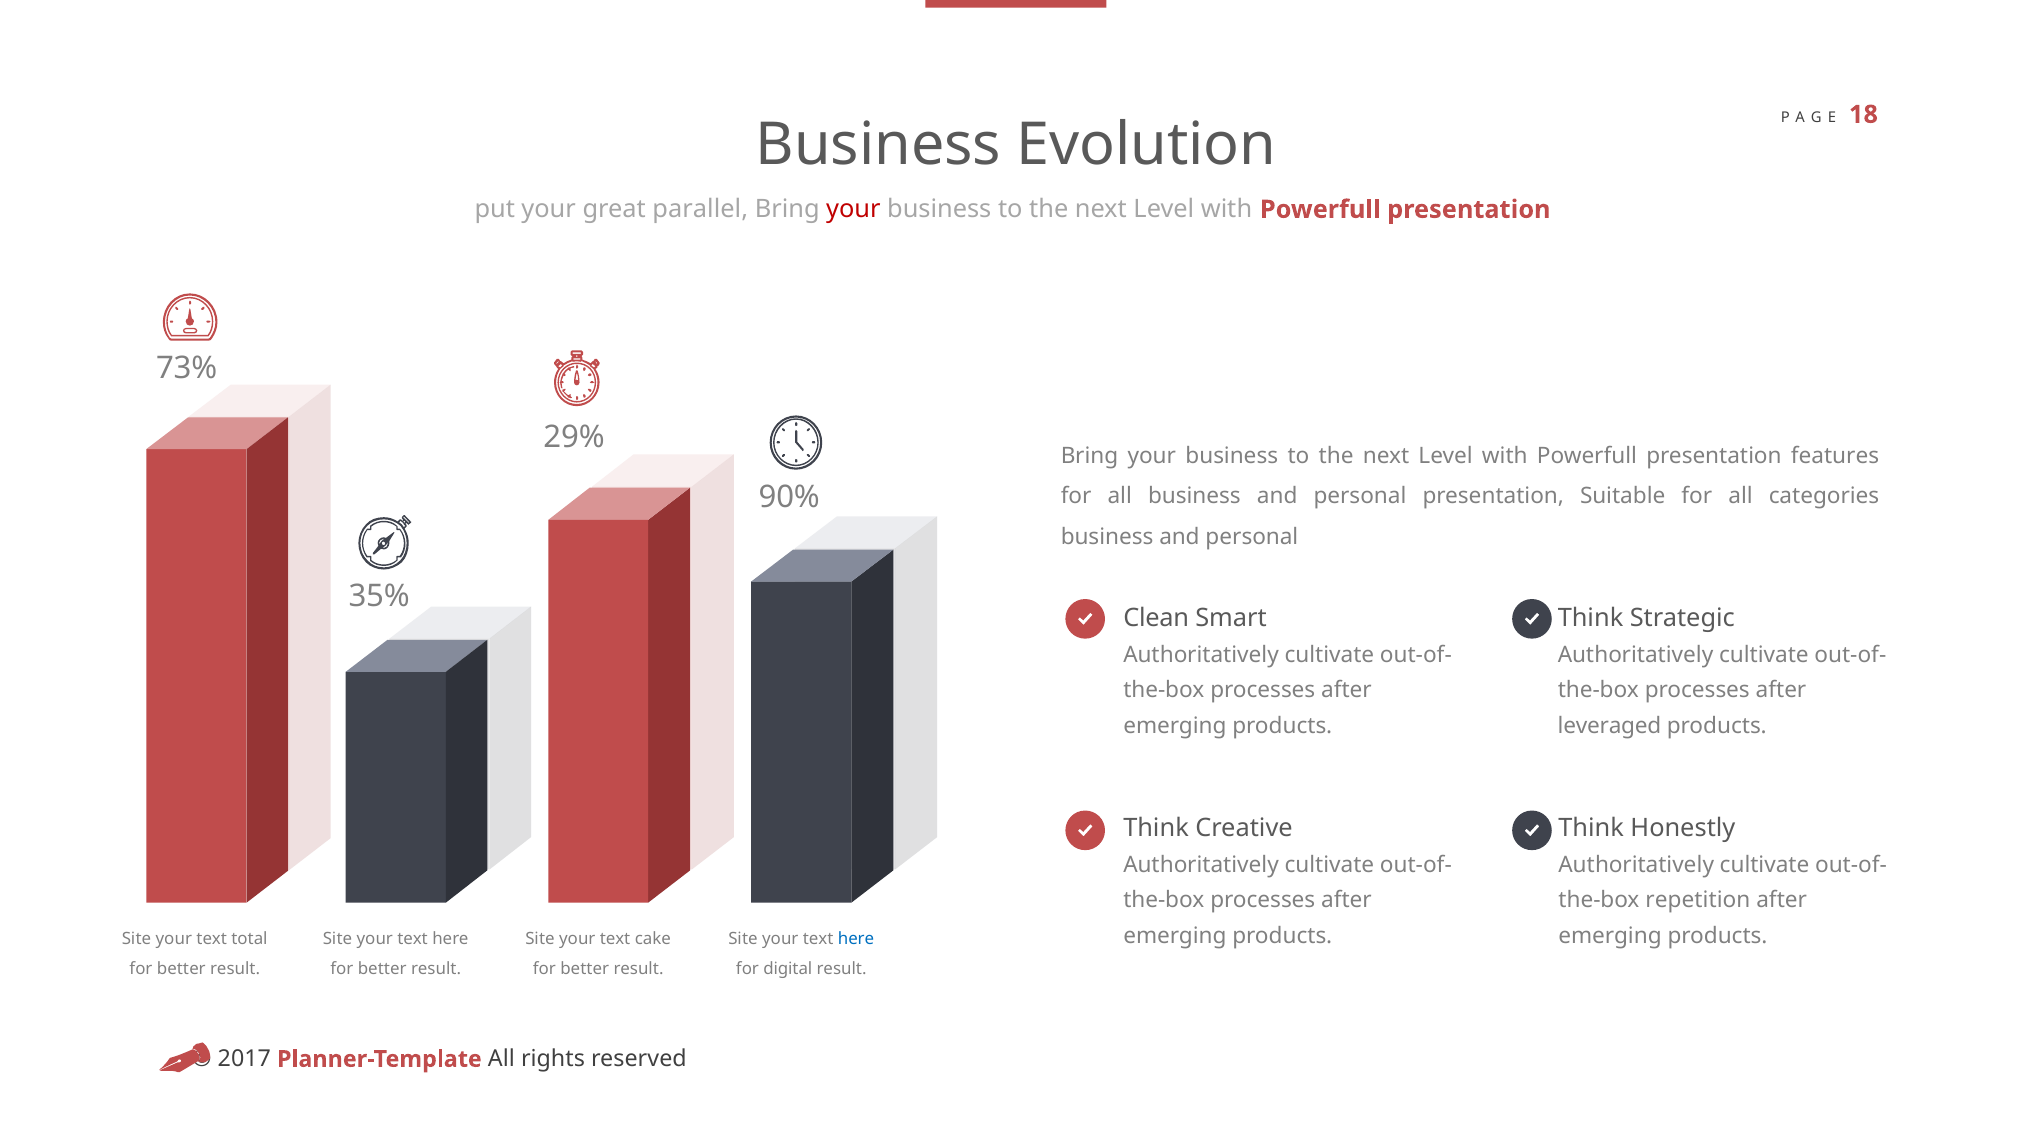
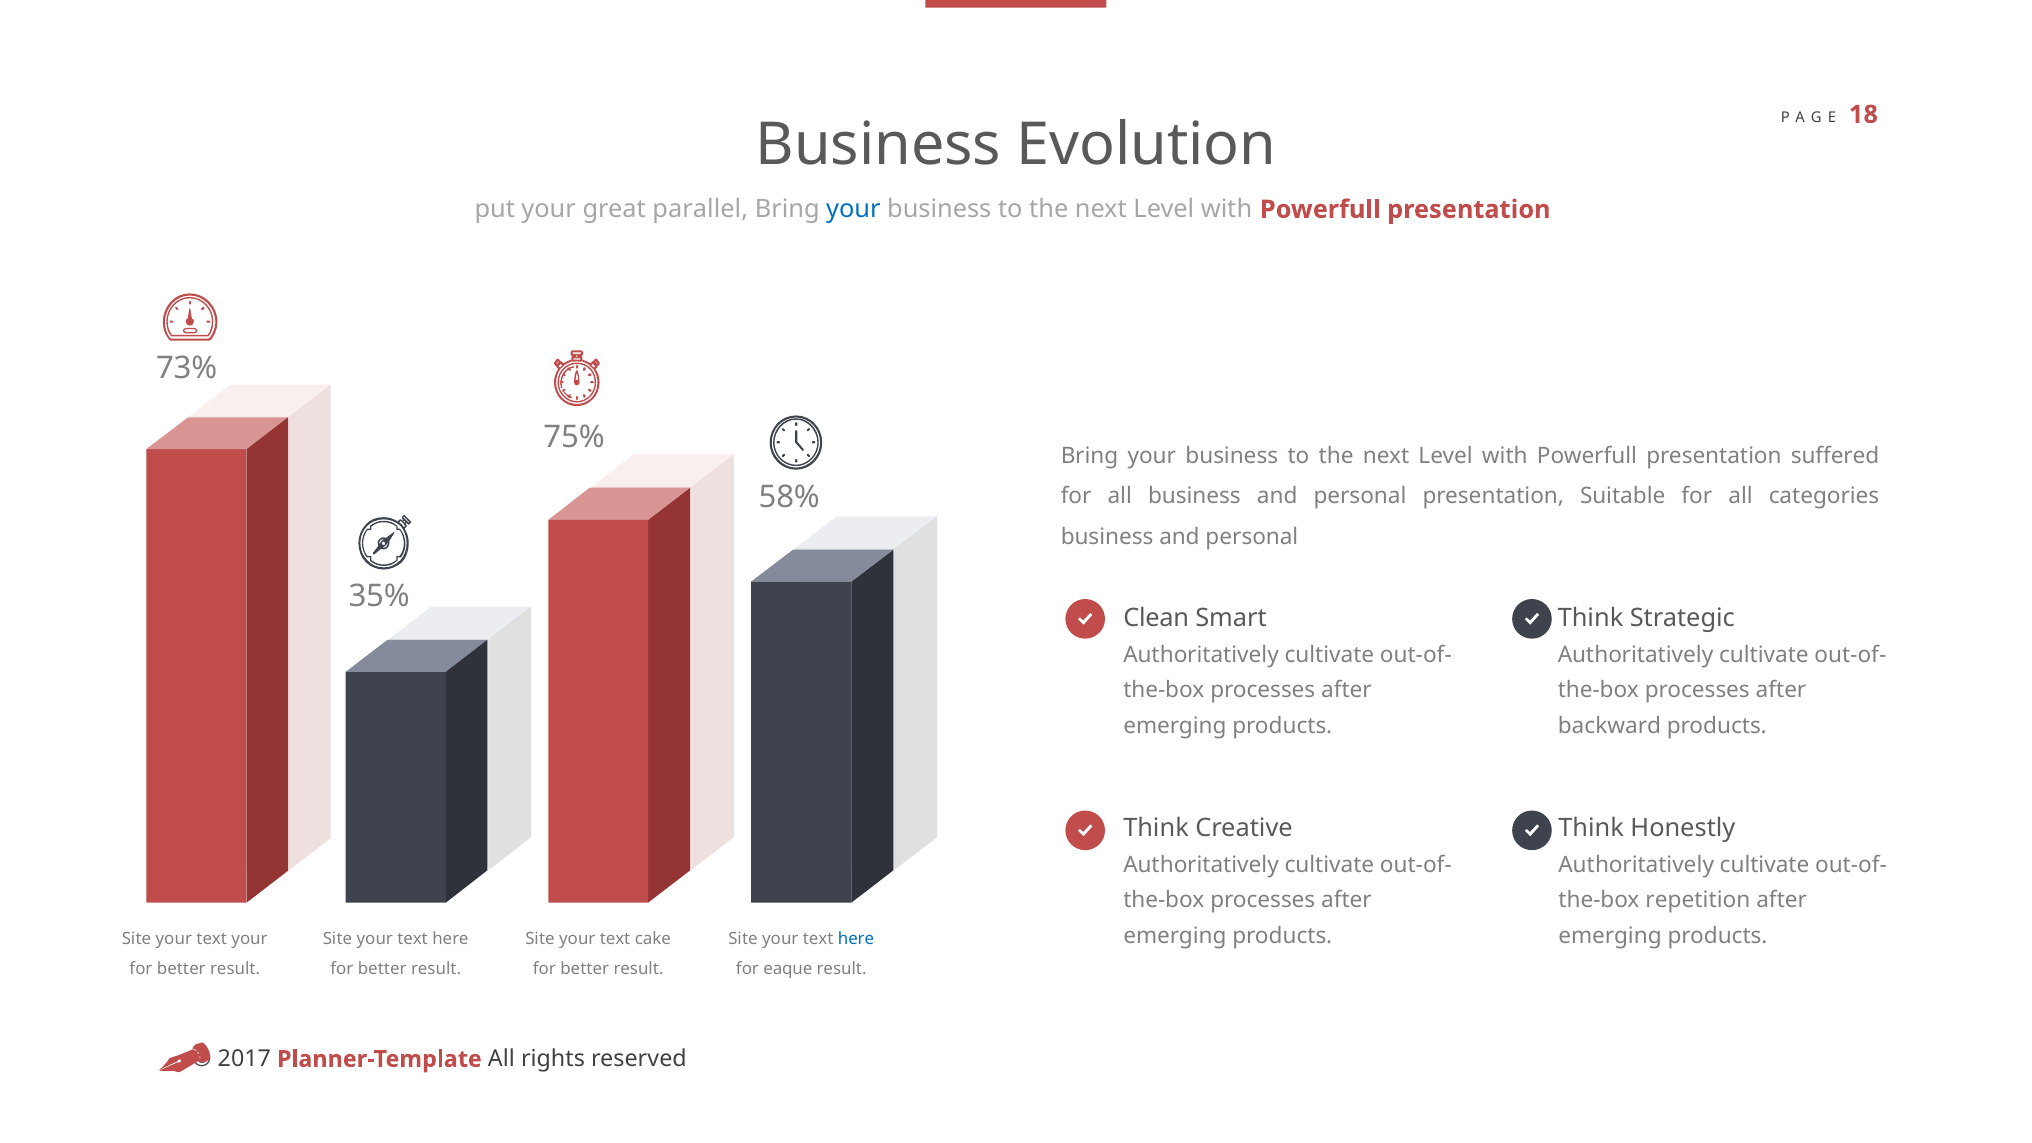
your colour: red -> blue (853, 209)
29%: 29% -> 75% (574, 437)
features: features -> suffered (1835, 456)
90%: 90% -> 58% (789, 497)
leveraged: leveraged -> backward (1609, 726)
text total: total -> your (250, 939)
digital: digital -> eaque (788, 969)
